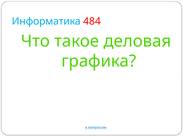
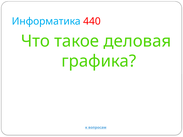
484: 484 -> 440 (92, 21)
